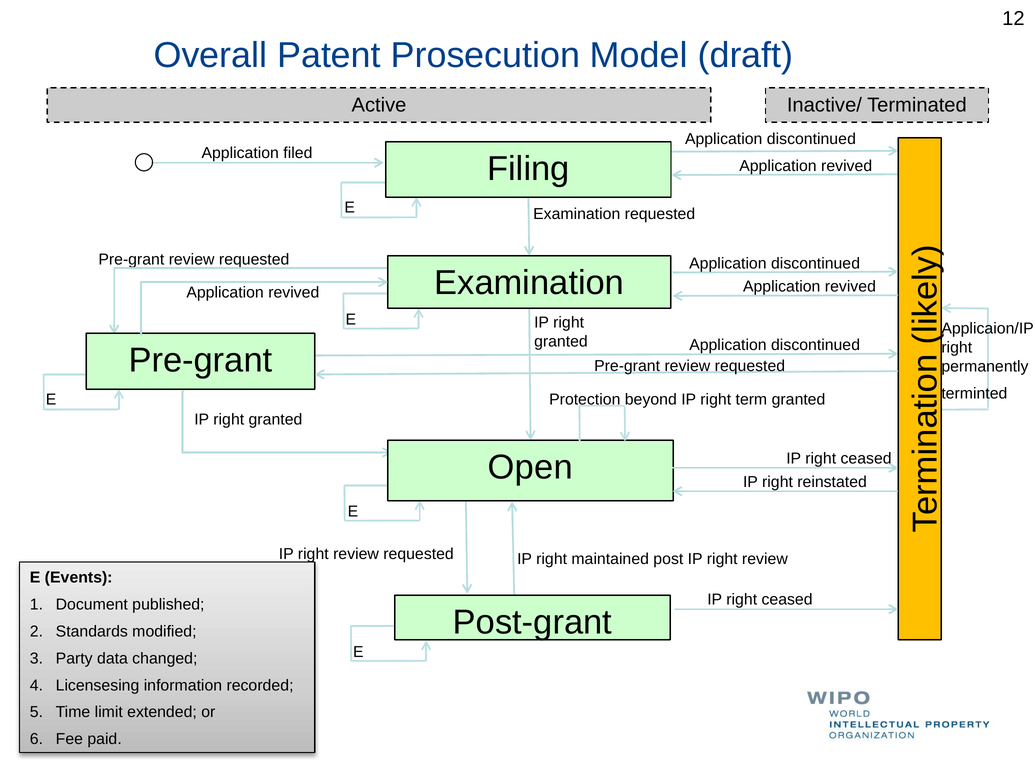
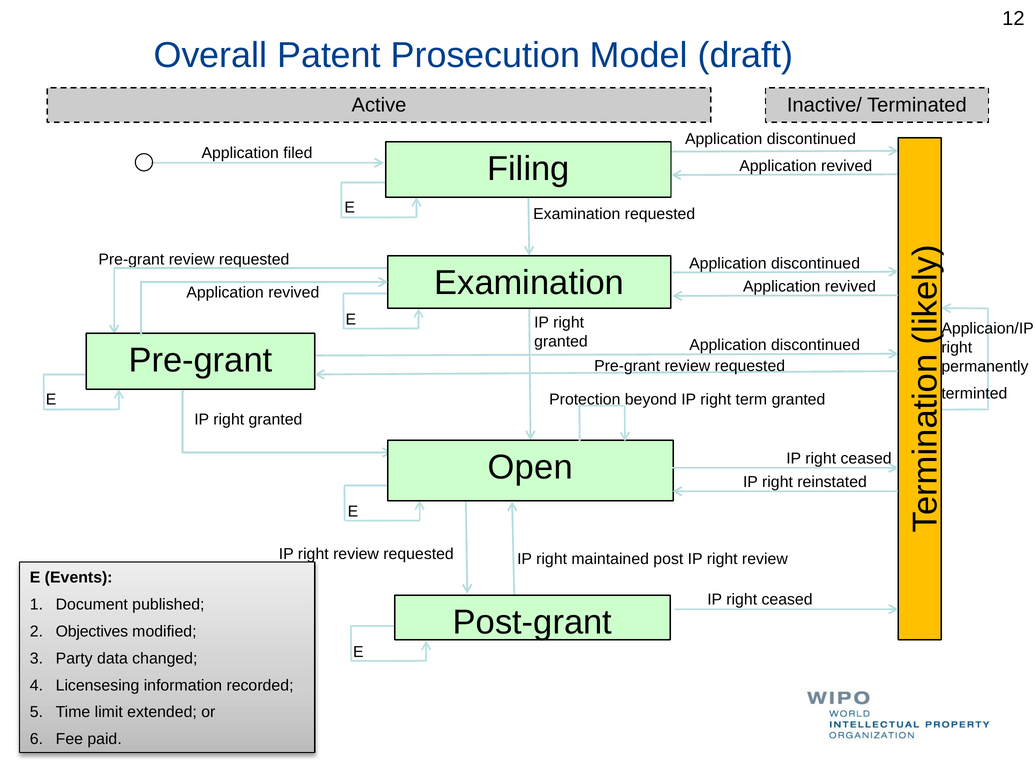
Standards: Standards -> Objectives (92, 631)
